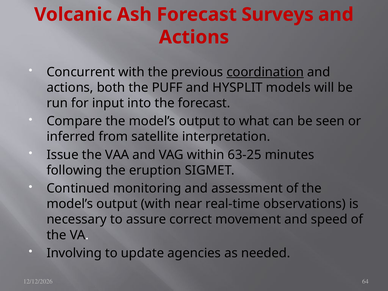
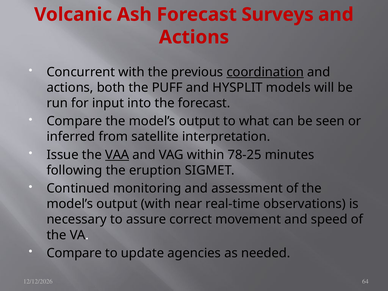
VAA underline: none -> present (117, 155)
63-25: 63-25 -> 78-25 (245, 155)
Involving: Involving -> Compare (74, 253)
